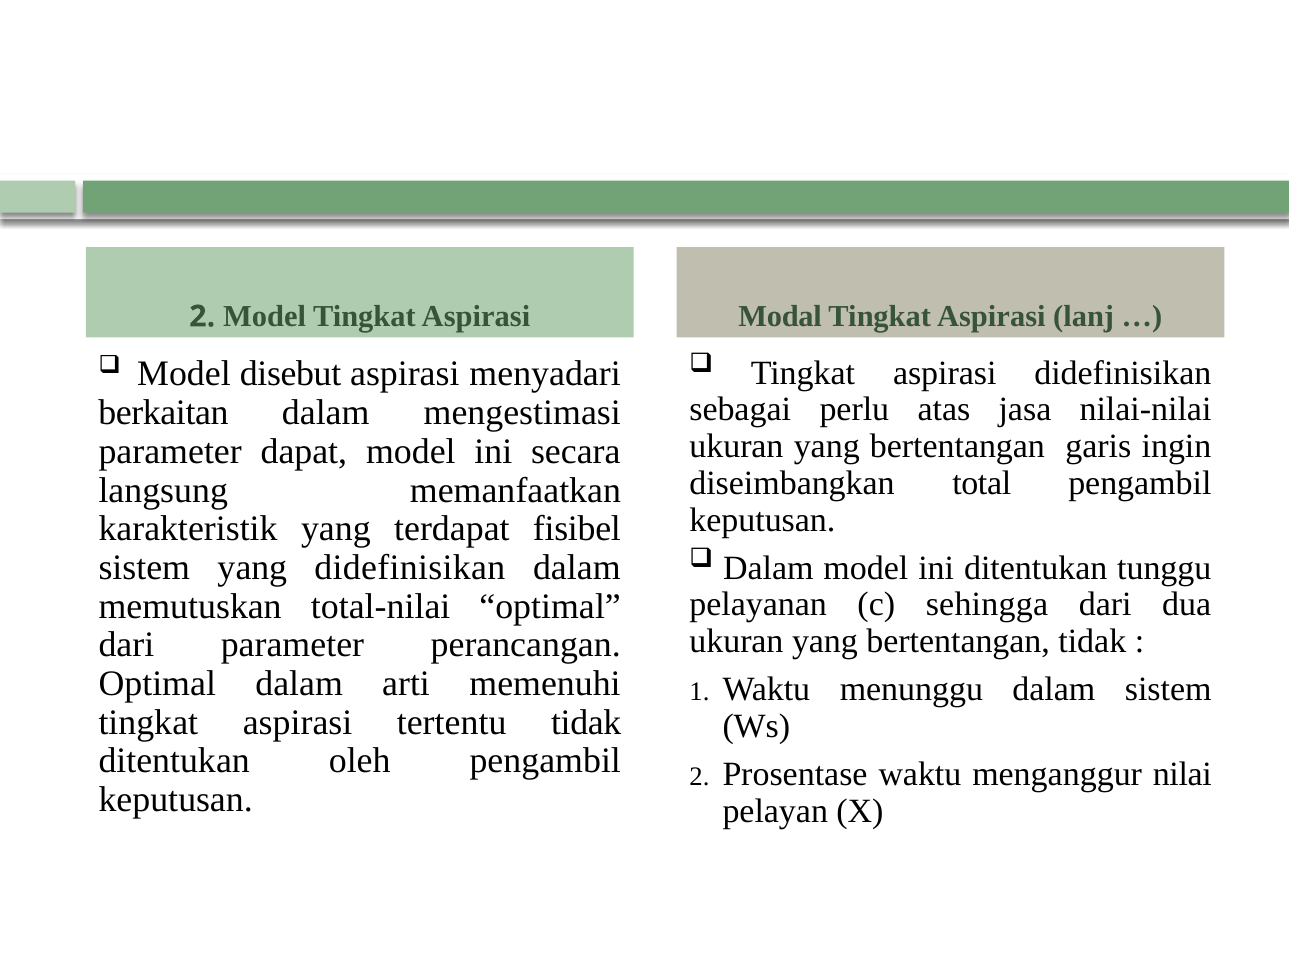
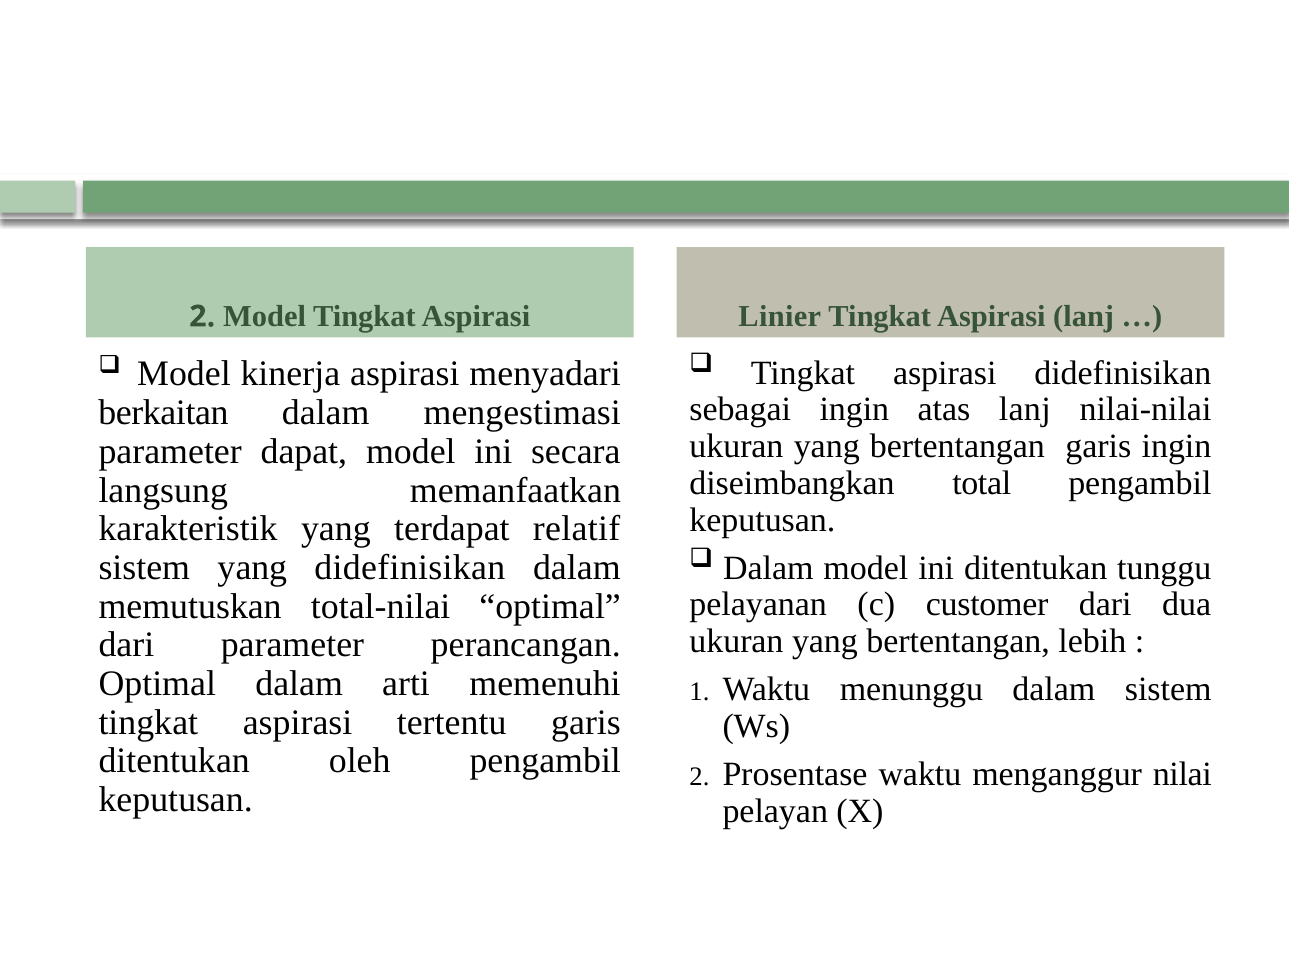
Modal: Modal -> Linier (780, 316)
disebut: disebut -> kinerja (290, 374)
sebagai perlu: perlu -> ingin (854, 410)
atas jasa: jasa -> lanj (1025, 410)
fisibel: fisibel -> relatif (577, 529)
sehingga: sehingga -> customer (987, 605)
bertentangan tidak: tidak -> lebih (1092, 641)
tertentu tidak: tidak -> garis (586, 722)
